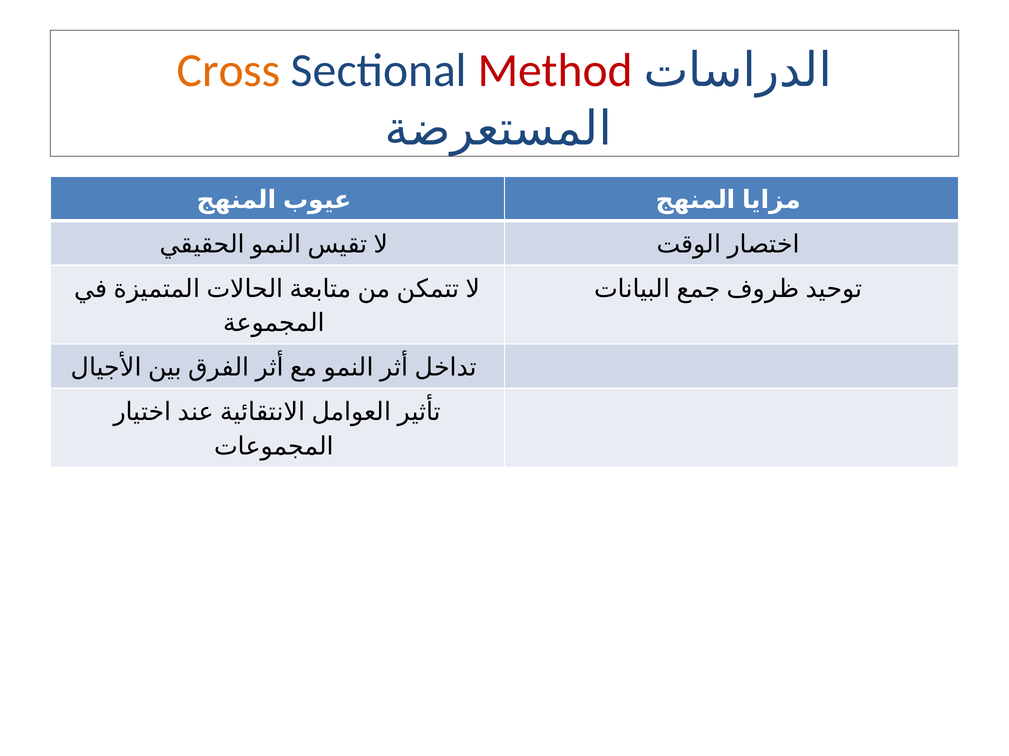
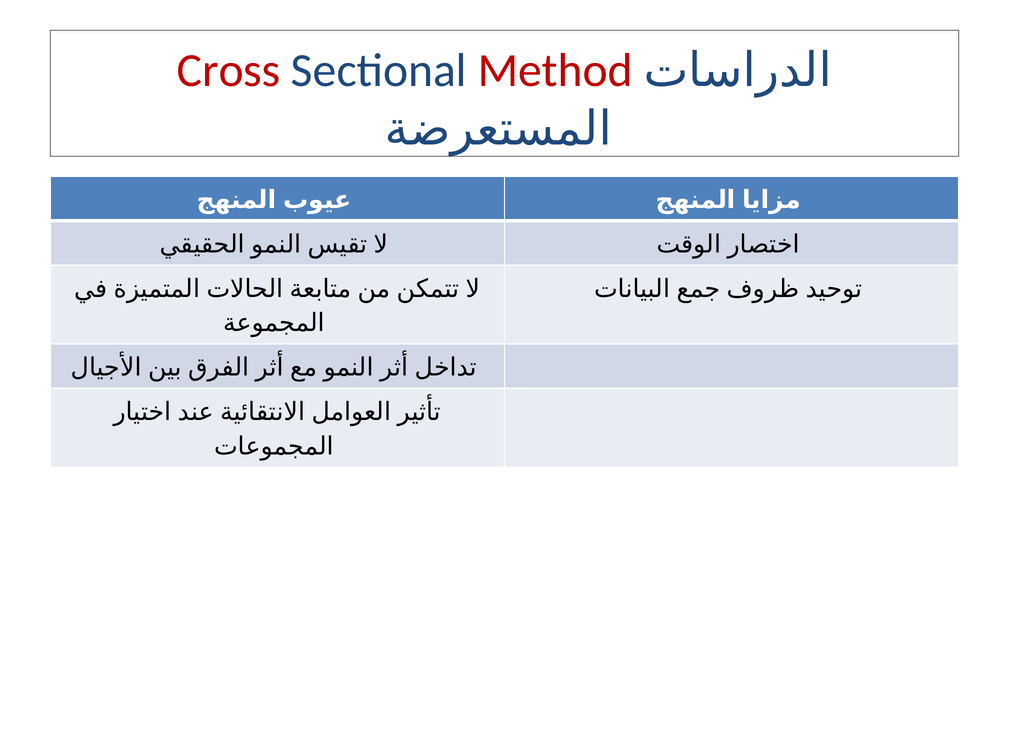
Cross colour: orange -> red (229, 71)
